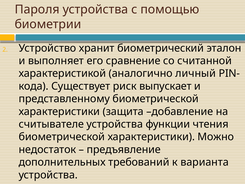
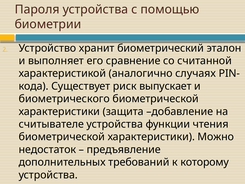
личный: личный -> случаях (196, 73)
представленному: представленному -> биометрического (64, 99)
варианта: варианта -> которому (205, 162)
